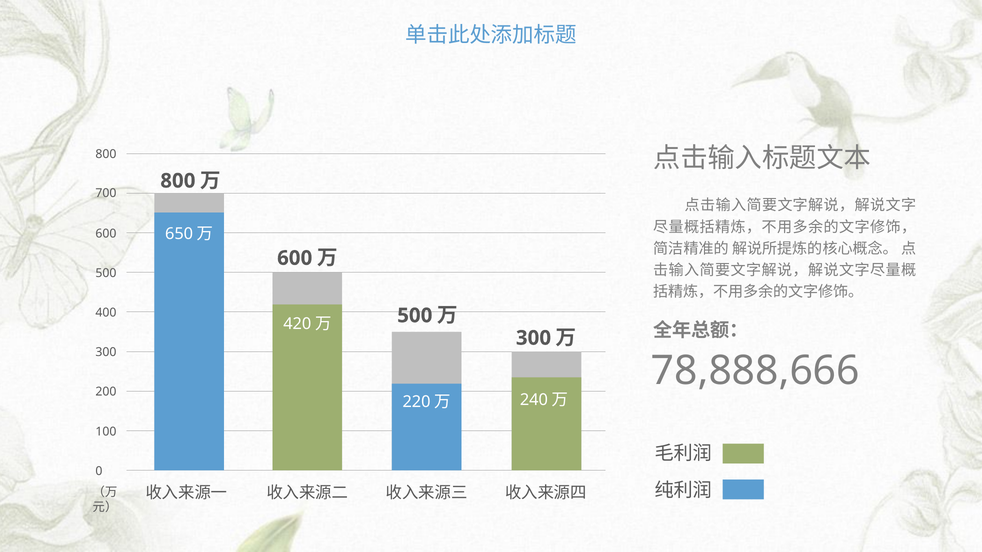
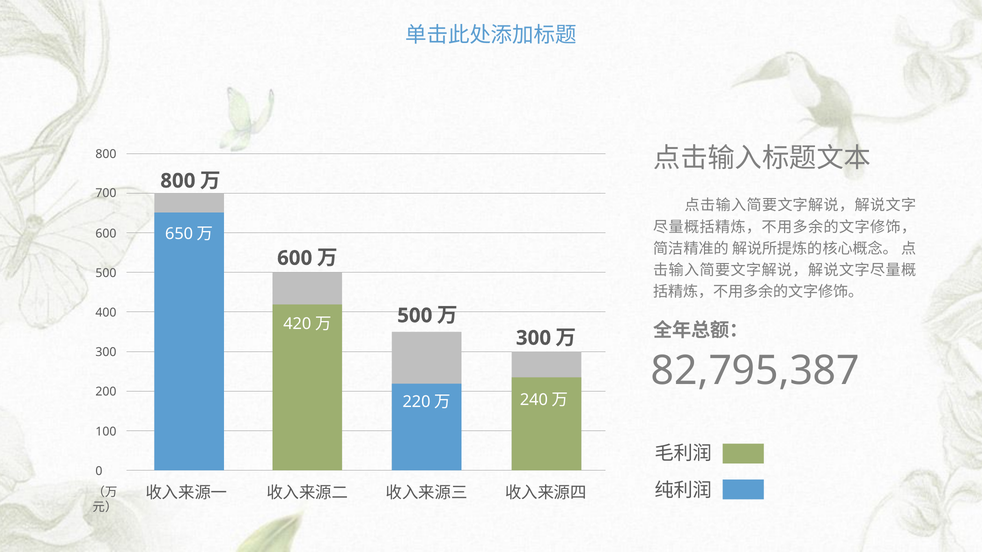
78,888,666: 78,888,666 -> 82,795,387 (755, 371)
